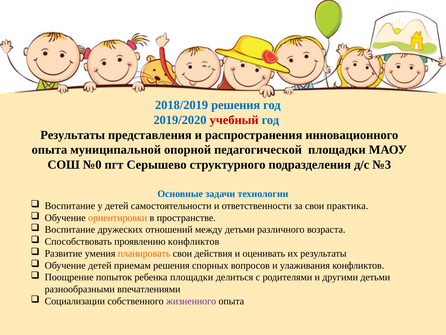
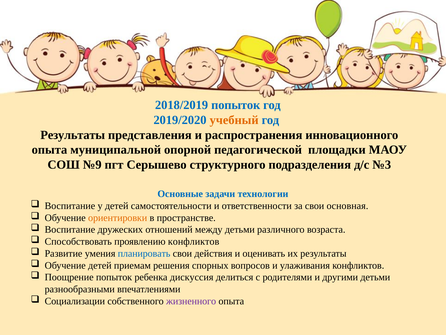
2018/2019 решения: решения -> попыток (236, 105)
учебный colour: red -> orange (234, 120)
№0: №0 -> №9 (92, 164)
практика: практика -> основная (347, 206)
планировать colour: orange -> blue (144, 253)
ребенка площадки: площадки -> дискуссия (192, 277)
